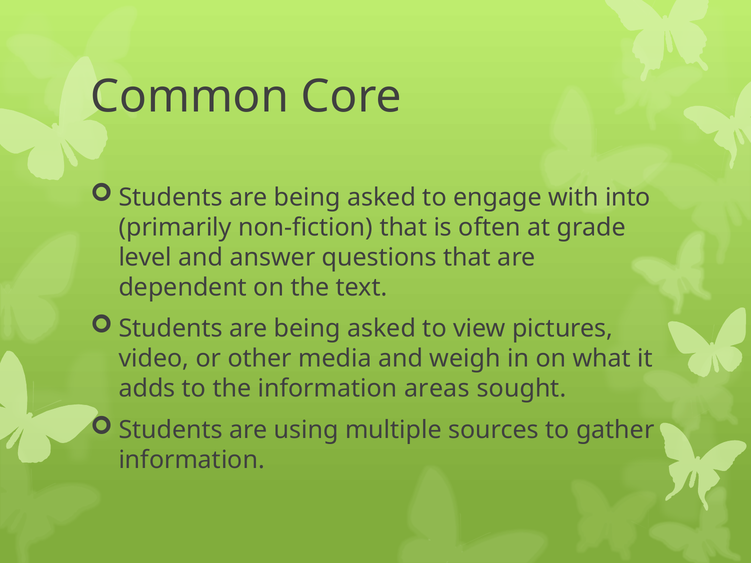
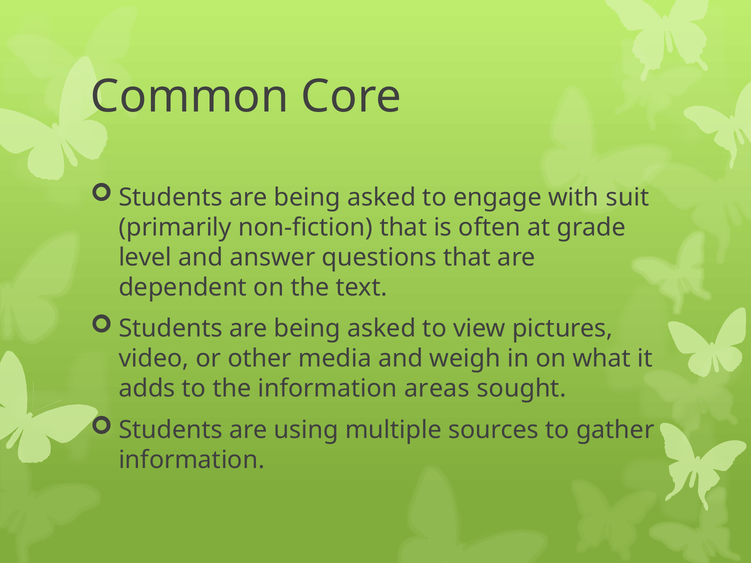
into: into -> suit (628, 197)
